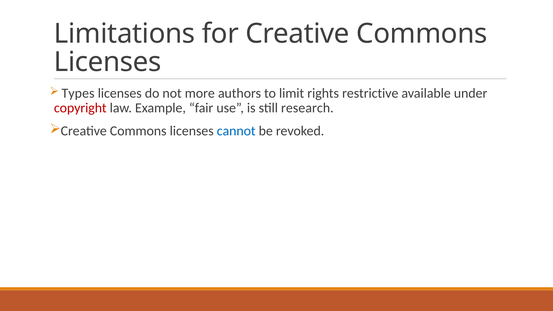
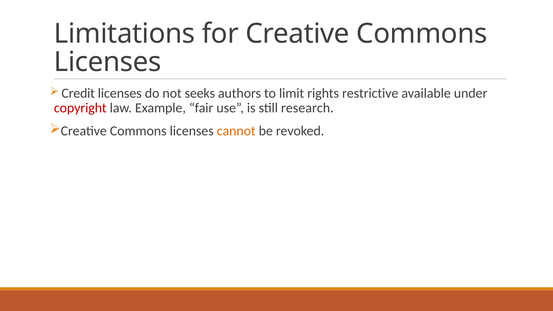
Types: Types -> Credit (78, 93)
more: more -> seeks (200, 93)
cannot colour: blue -> orange (236, 131)
